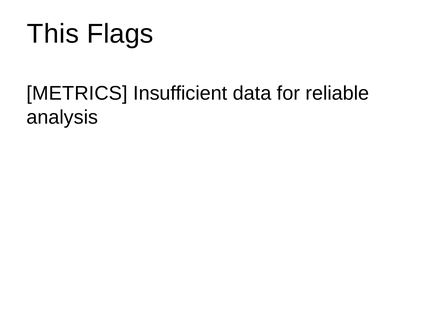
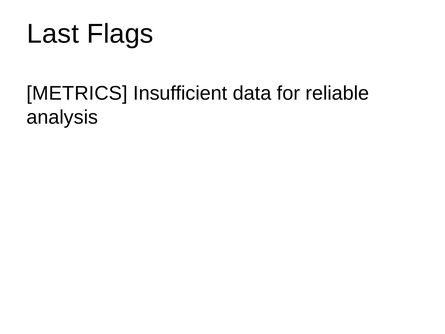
This: This -> Last (53, 34)
